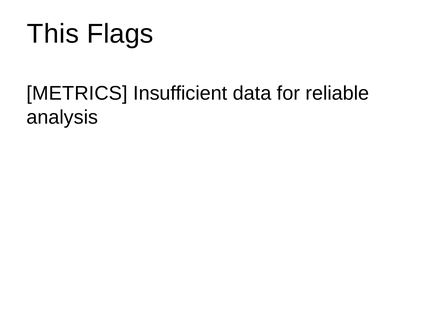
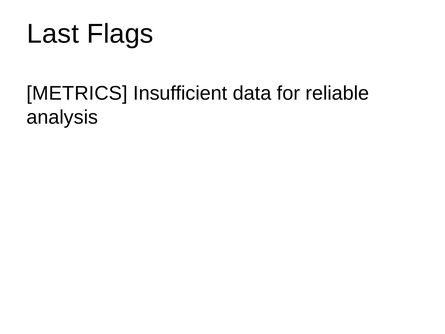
This: This -> Last (53, 34)
